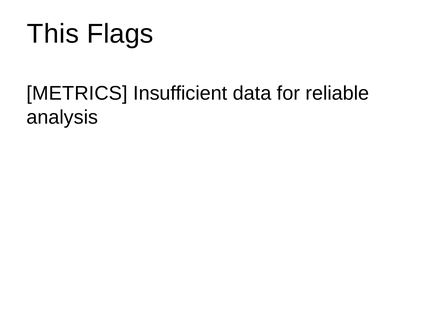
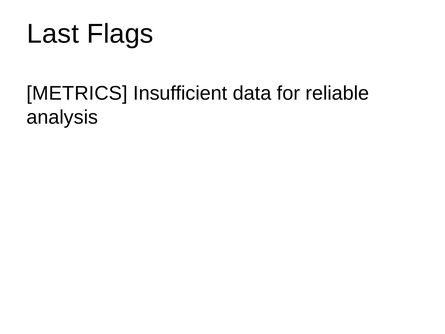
This: This -> Last (53, 34)
